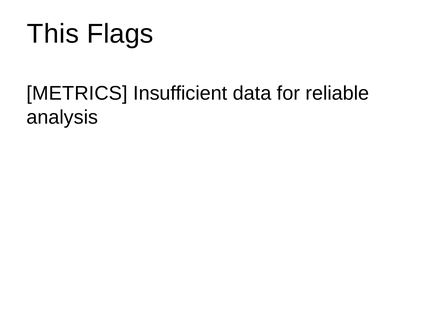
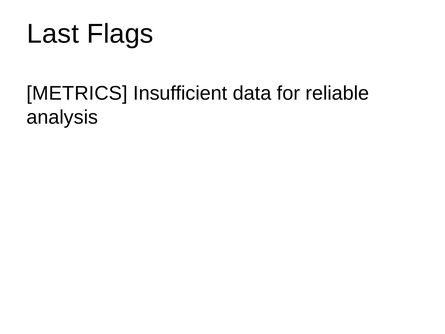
This: This -> Last (53, 34)
